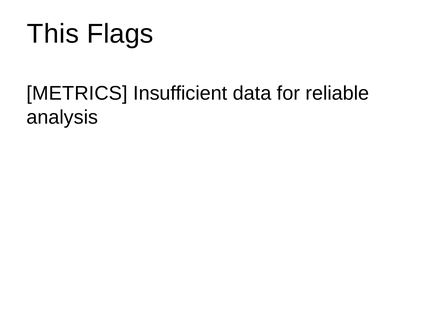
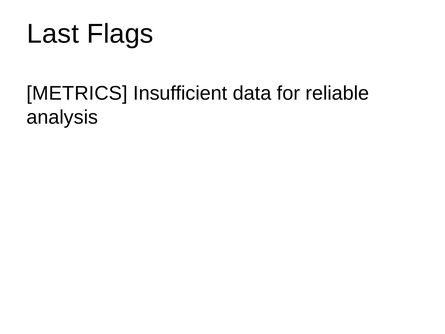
This: This -> Last (53, 34)
